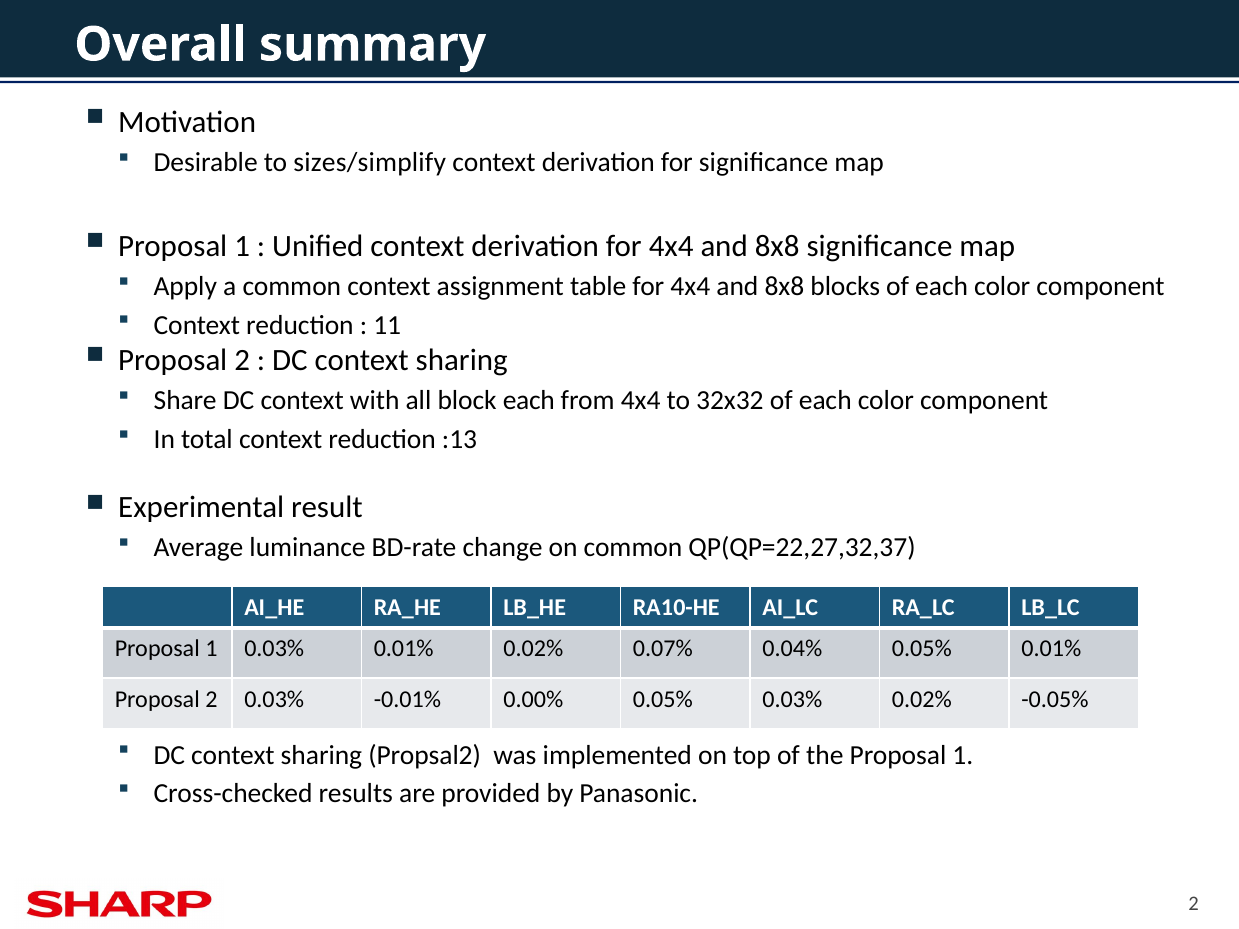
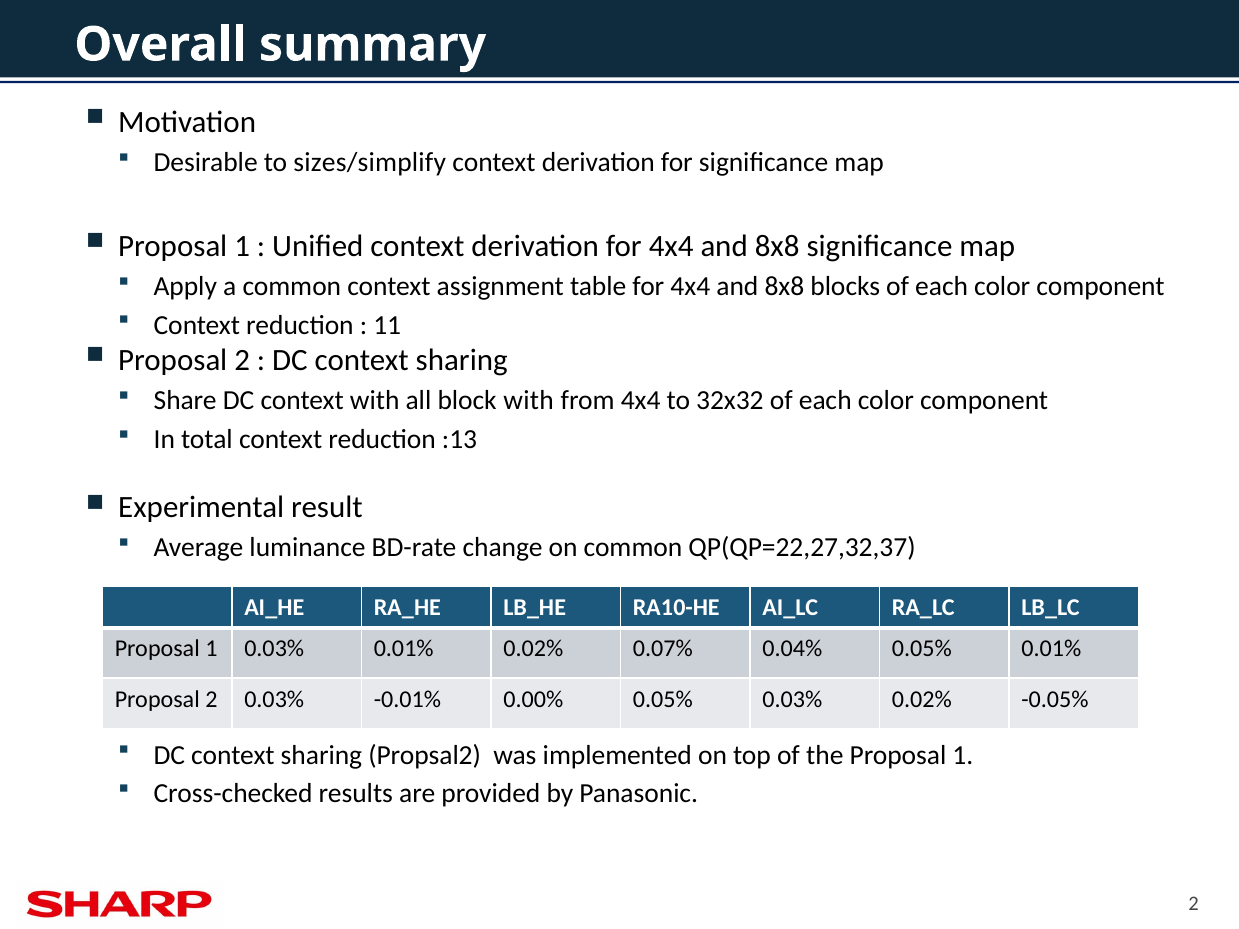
block each: each -> with (529, 401)
